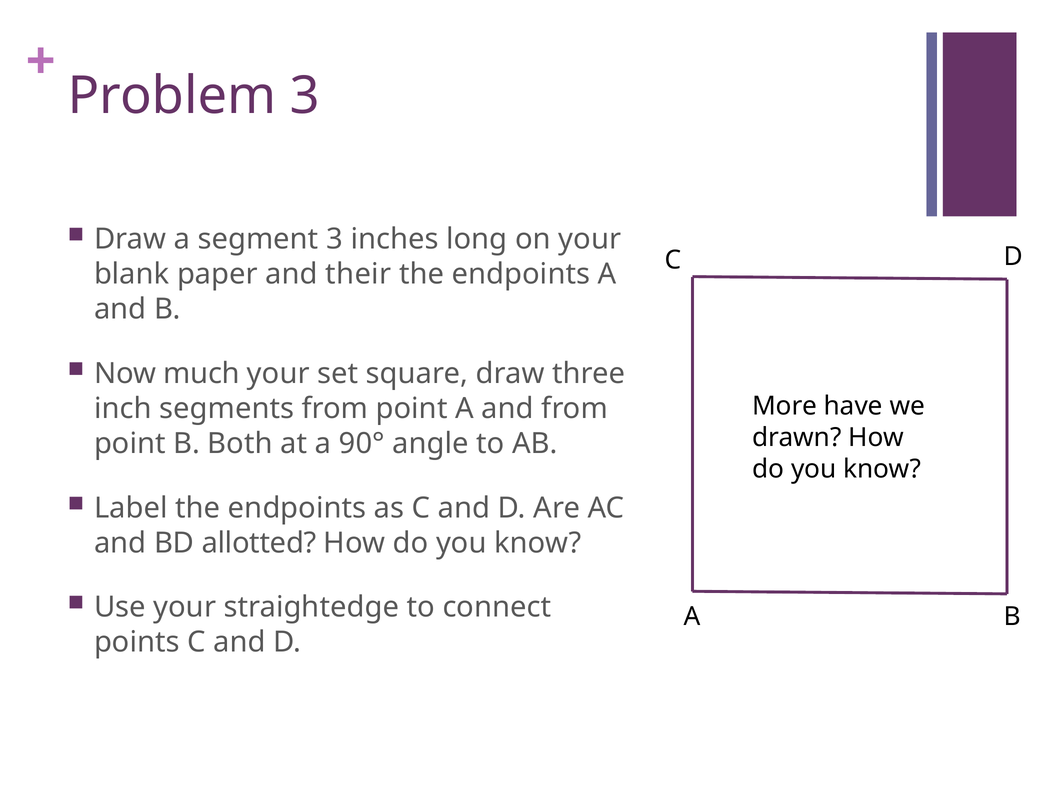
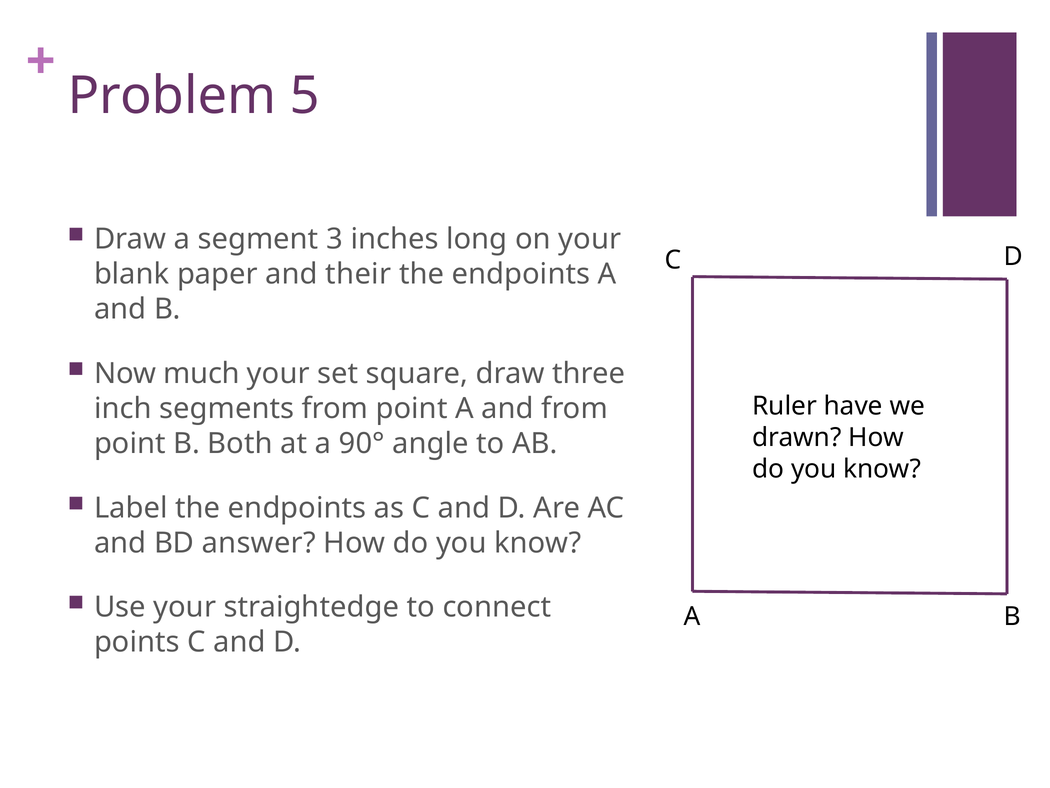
Problem 3: 3 -> 5 (305, 96)
More: More -> Ruler (785, 406)
allotted: allotted -> answer (259, 543)
